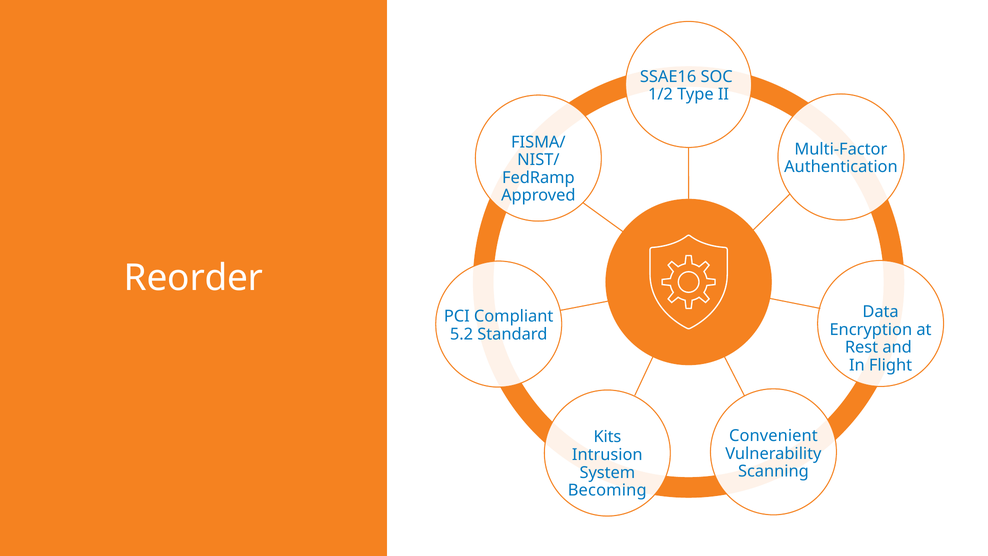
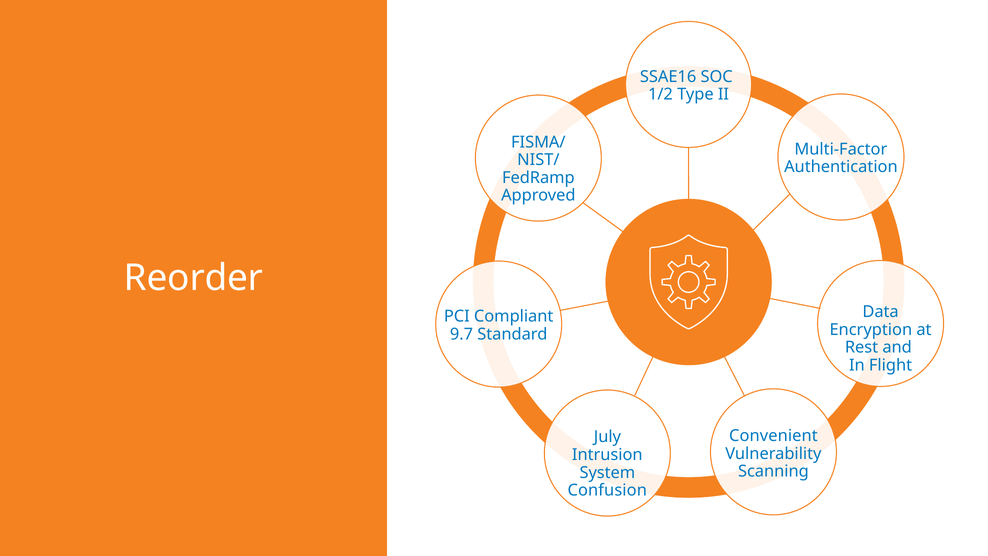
5.2: 5.2 -> 9.7 (462, 334)
Kits: Kits -> July (607, 437)
Becoming: Becoming -> Confusion (607, 490)
